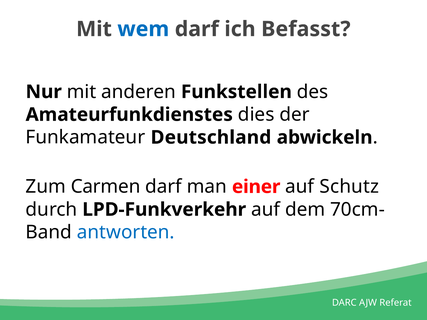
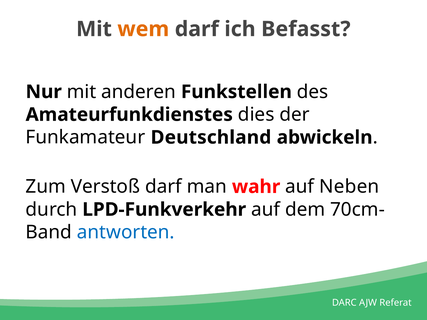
wem colour: blue -> orange (143, 29)
Carmen: Carmen -> Verstoß (105, 187)
einer: einer -> wahr (256, 187)
Schutz: Schutz -> Neben (349, 187)
